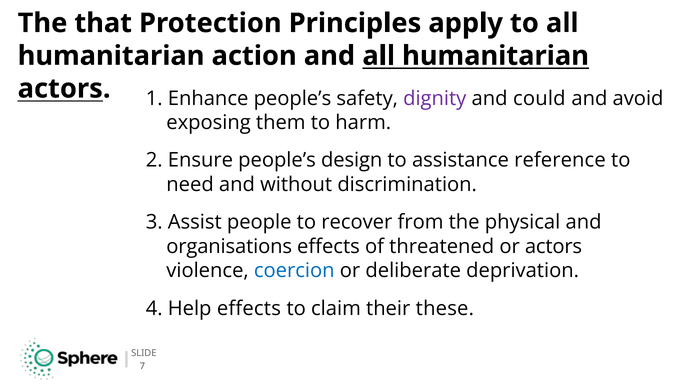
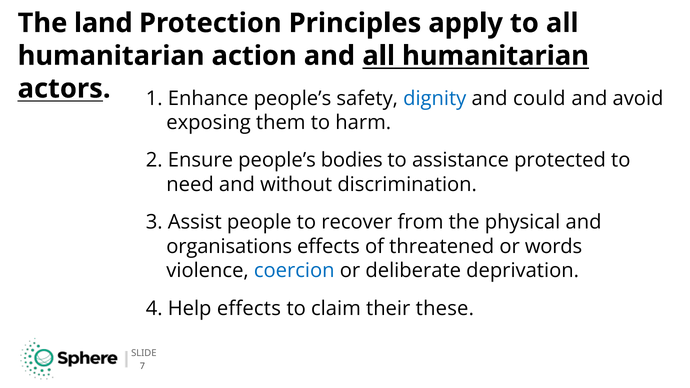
that: that -> land (103, 23)
dignity colour: purple -> blue (435, 98)
design: design -> bodies (352, 160)
reference: reference -> protected (560, 160)
or actors: actors -> words (554, 247)
